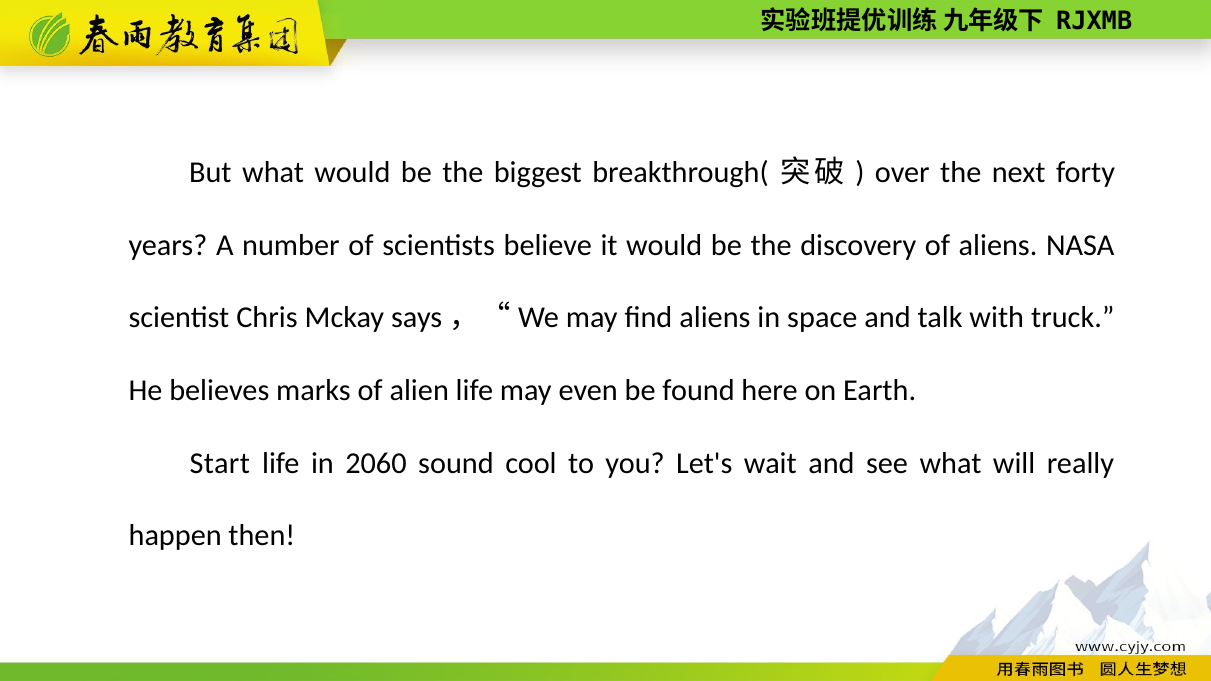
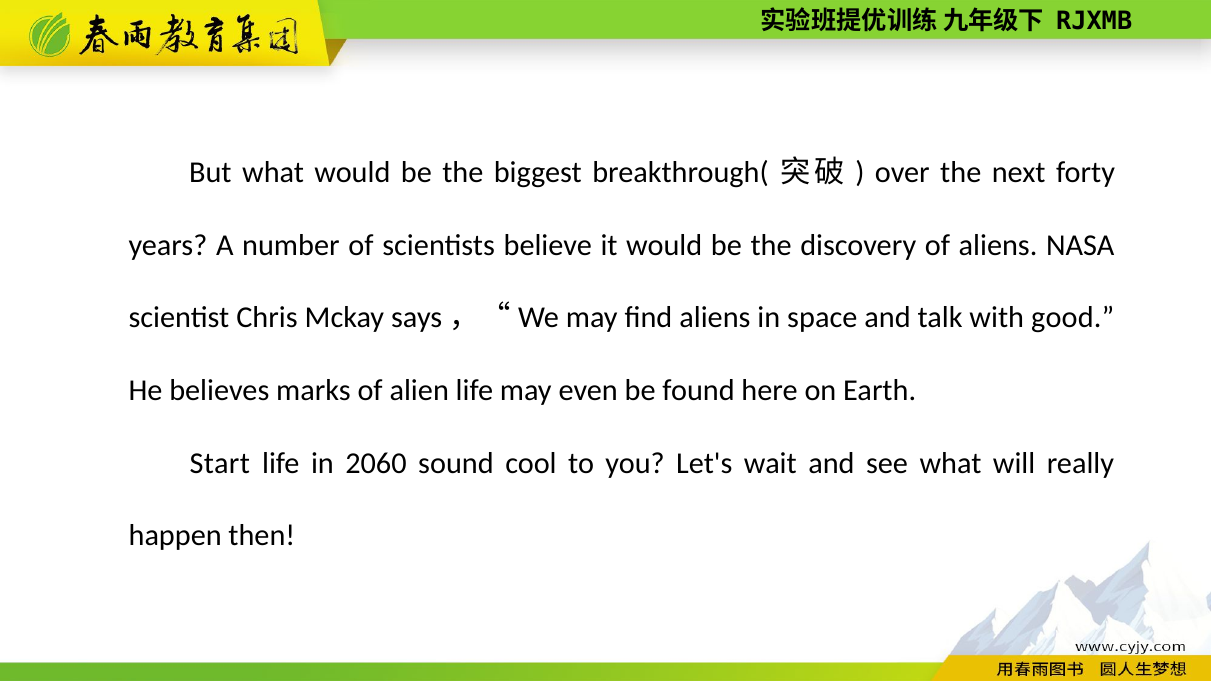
truck: truck -> good (1073, 318)
